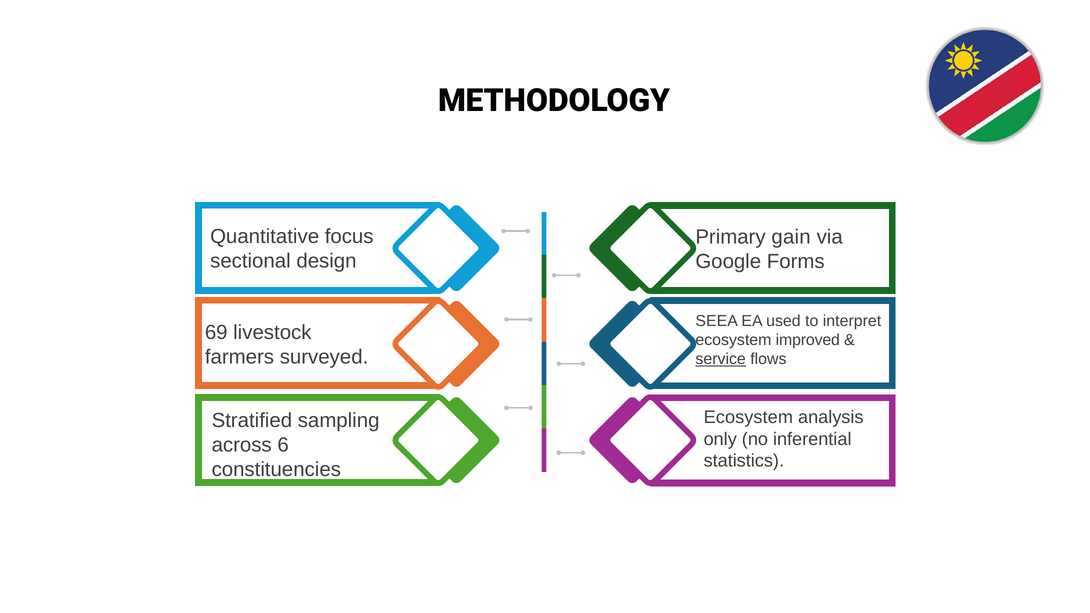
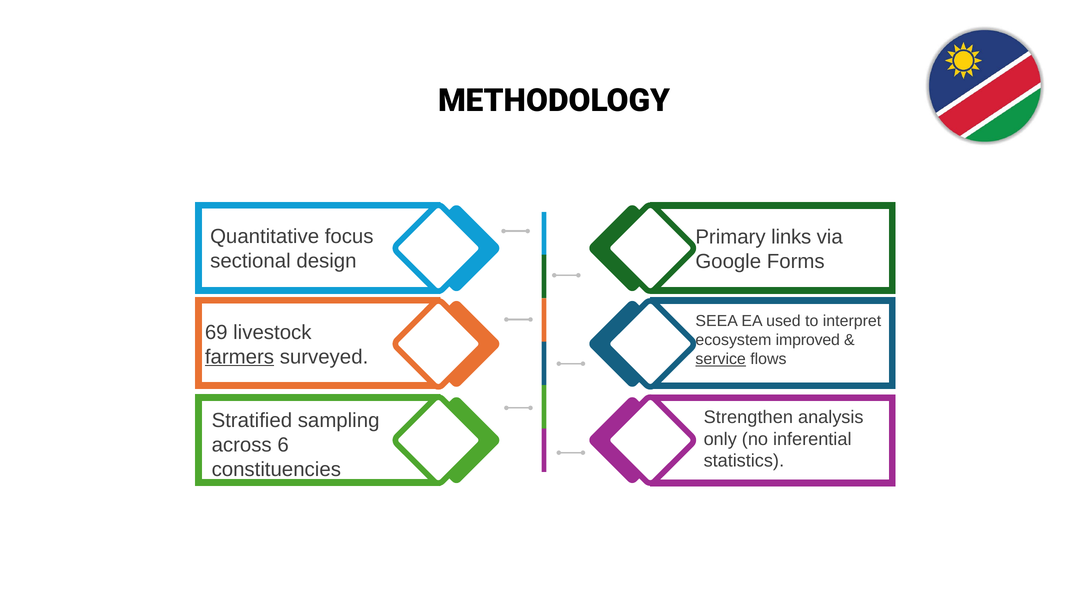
gain: gain -> links (791, 237)
farmers underline: none -> present (240, 357)
Ecosystem: Ecosystem -> Strengthen (748, 417)
